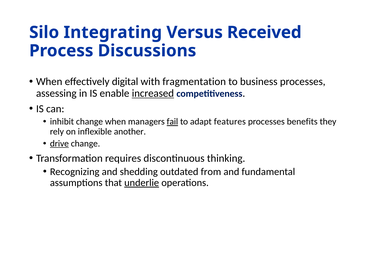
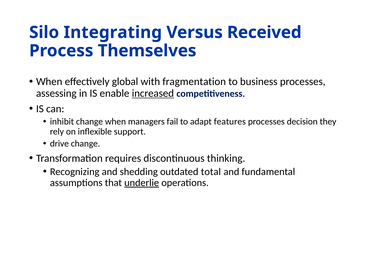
Discussions: Discussions -> Themselves (147, 51)
digital: digital -> global (125, 81)
fail underline: present -> none (172, 121)
benefits: benefits -> decision (302, 121)
another: another -> support (130, 131)
drive underline: present -> none (59, 143)
from: from -> total (211, 171)
